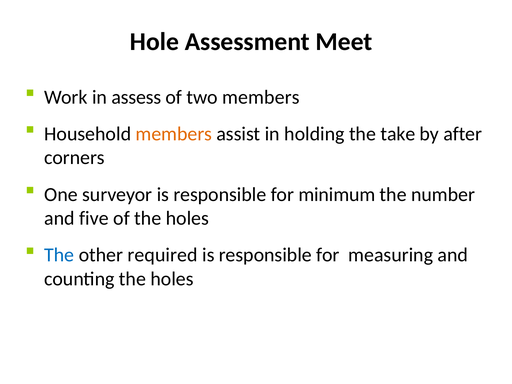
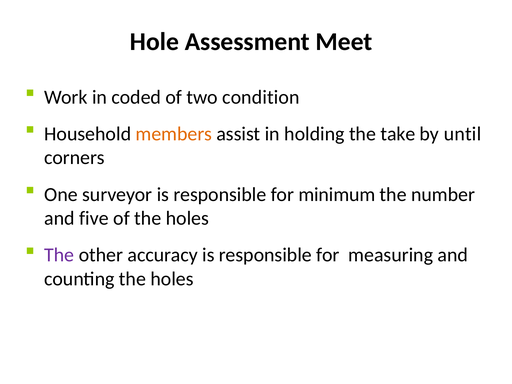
assess: assess -> coded (136, 97)
two members: members -> condition (261, 97)
after: after -> until (463, 134)
The colour: blue -> purple (59, 255)
required: required -> accuracy (163, 255)
